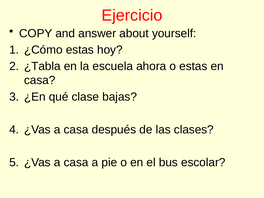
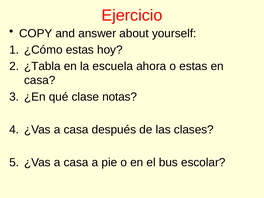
bajas: bajas -> notas (120, 97)
